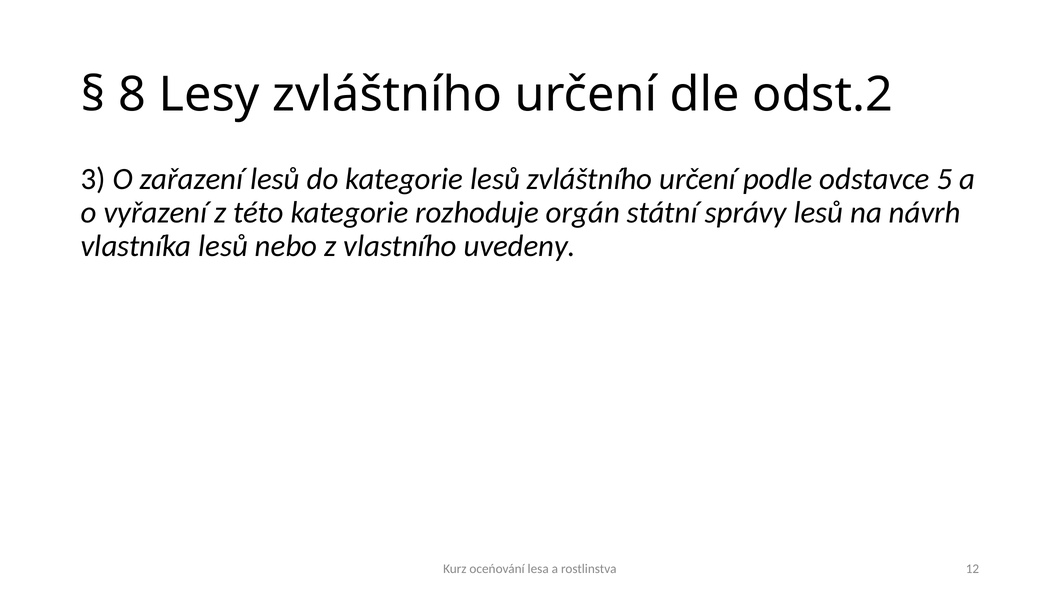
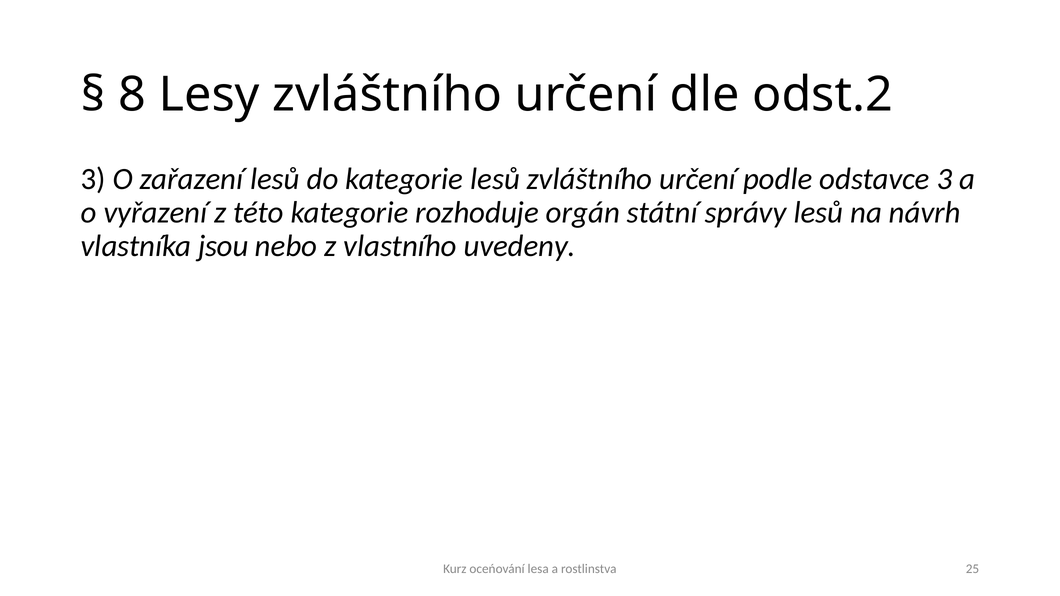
odstavce 5: 5 -> 3 (944, 179)
vlastníka lesů: lesů -> jsou (223, 246)
12: 12 -> 25 (972, 569)
